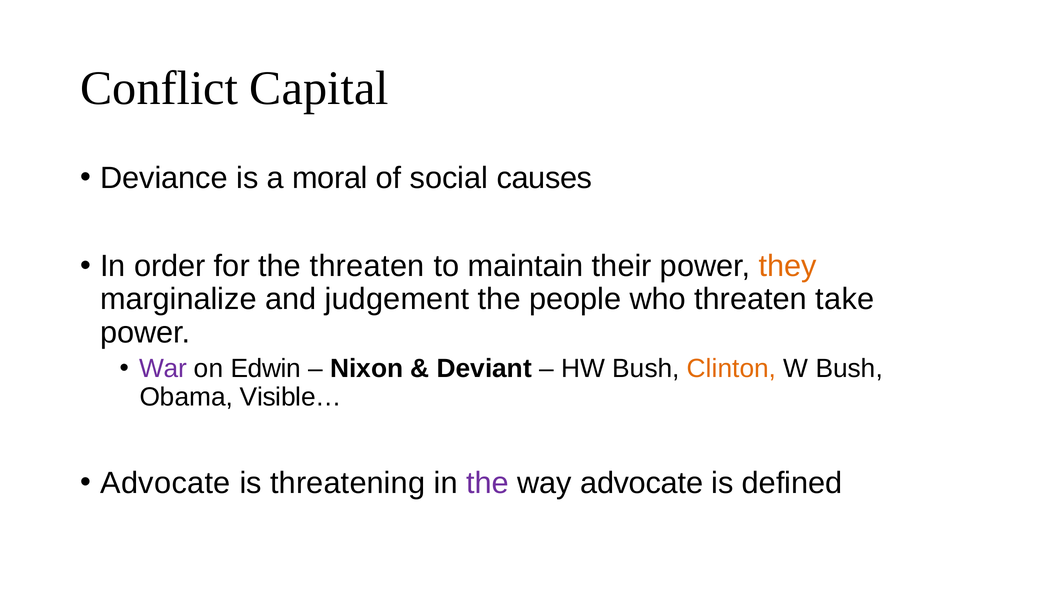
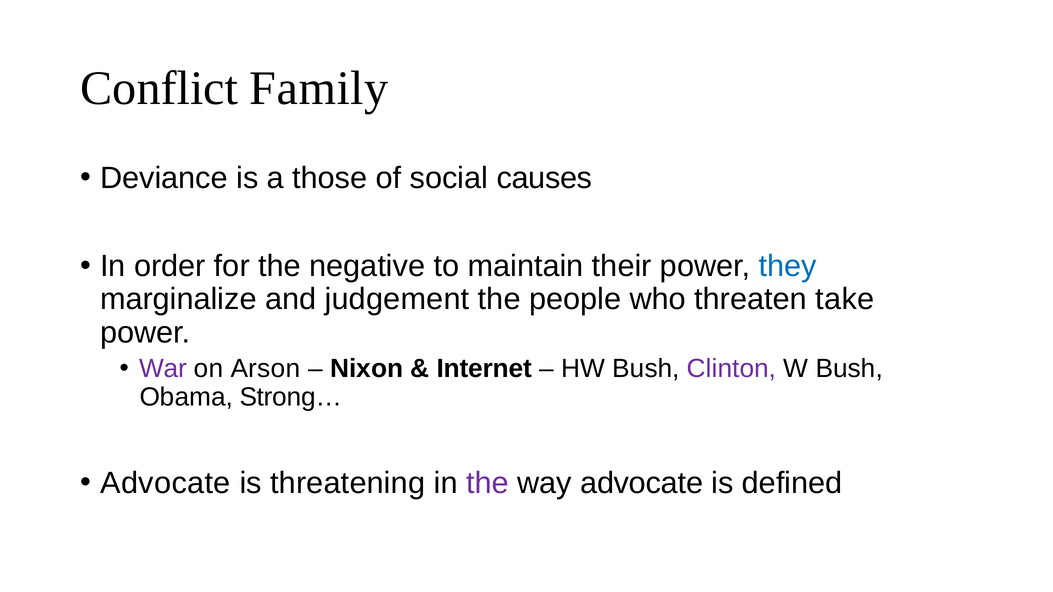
Capital: Capital -> Family (319, 88)
moral: moral -> those (330, 178)
the threaten: threaten -> negative (367, 266)
they colour: orange -> blue (788, 266)
Edwin: Edwin -> Arson (266, 369)
Deviant: Deviant -> Internet (484, 369)
Clinton colour: orange -> purple (732, 369)
Visible…: Visible… -> Strong… (291, 397)
